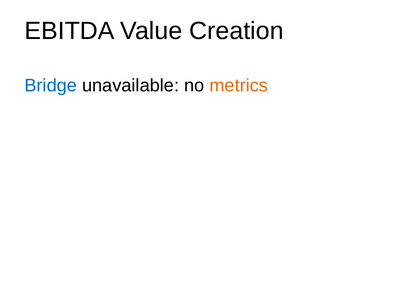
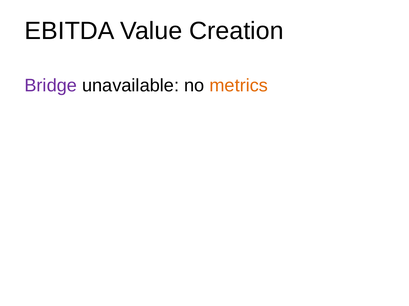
Bridge colour: blue -> purple (51, 86)
